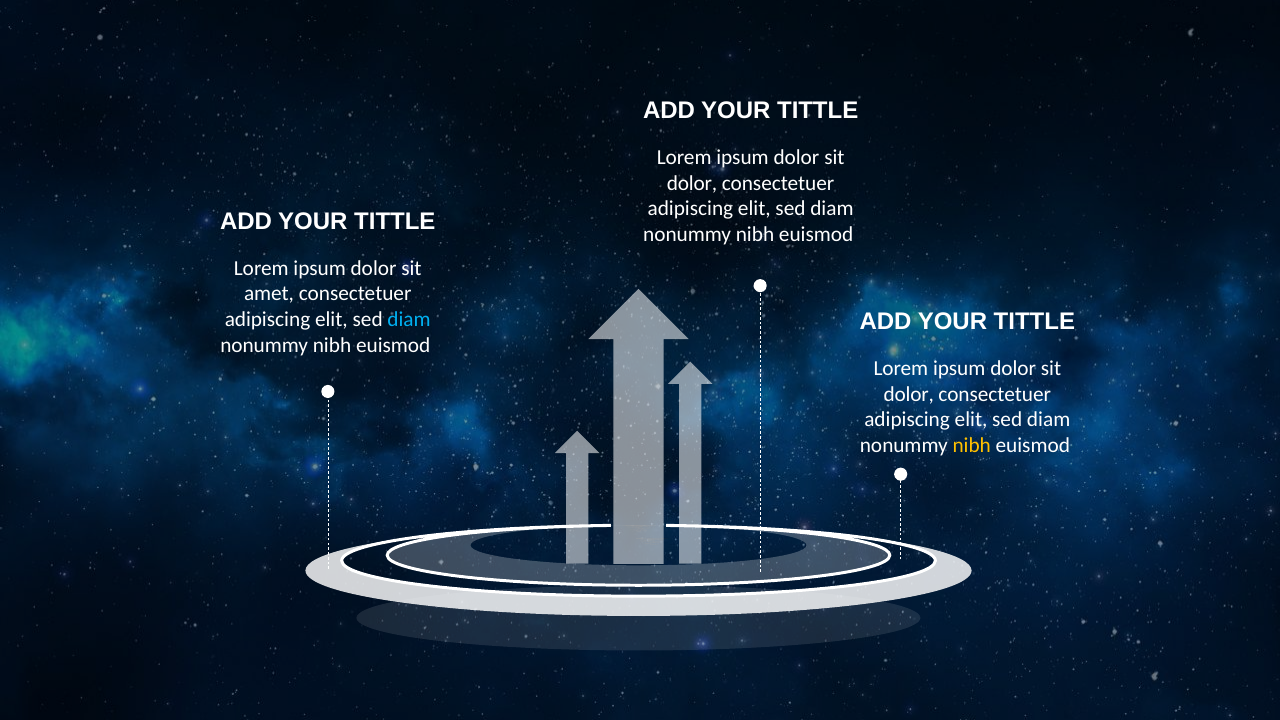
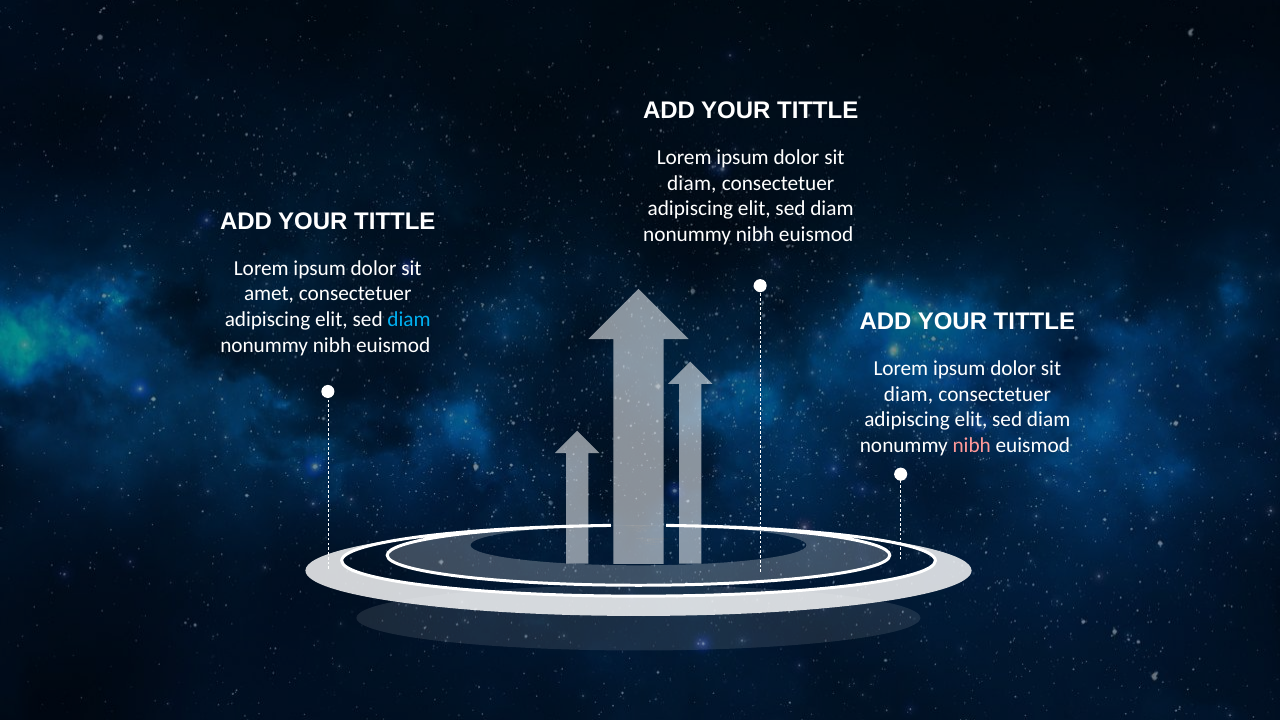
dolor: dolor -> diam (692, 183)
dolor: dolor -> diam (908, 394)
nibh colour: yellow -> pink (972, 445)
